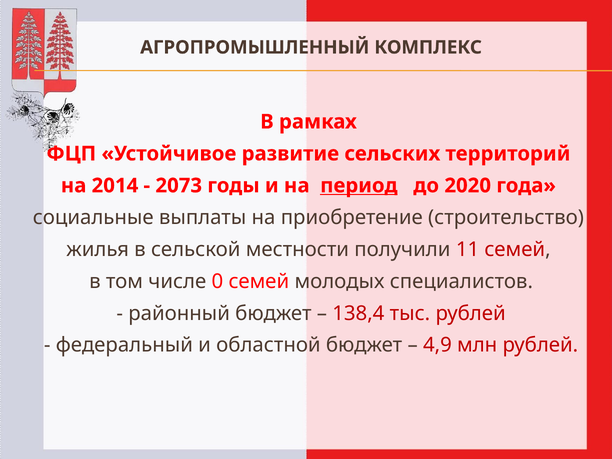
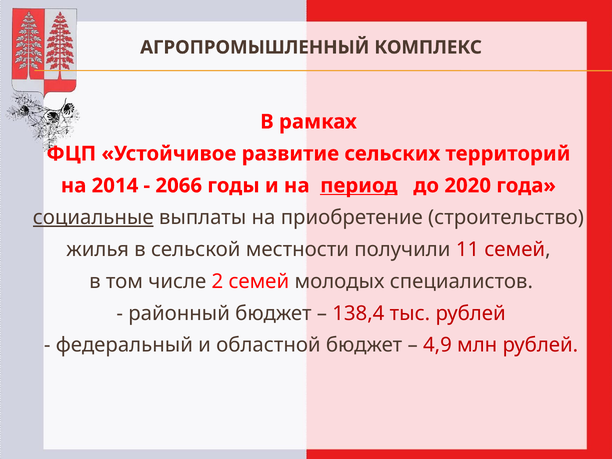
2073: 2073 -> 2066 (179, 186)
социальные underline: none -> present (93, 218)
0: 0 -> 2 (217, 281)
